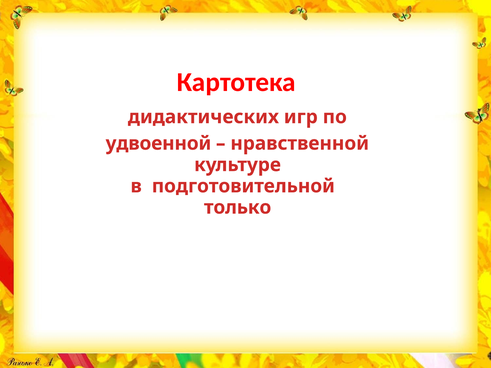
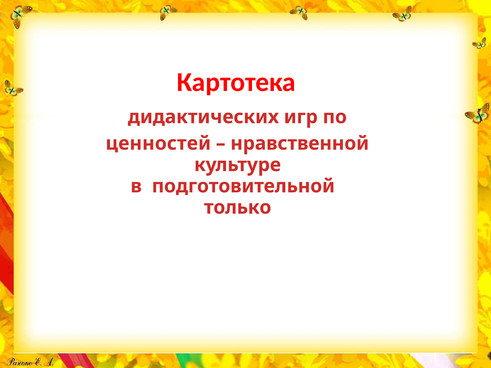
удвоенной: удвоенной -> ценностей (158, 143)
